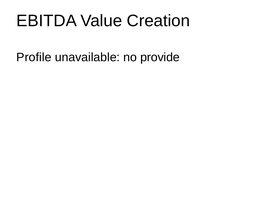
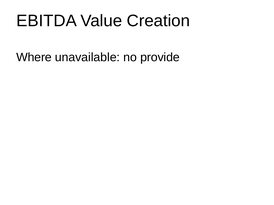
Profile: Profile -> Where (34, 57)
